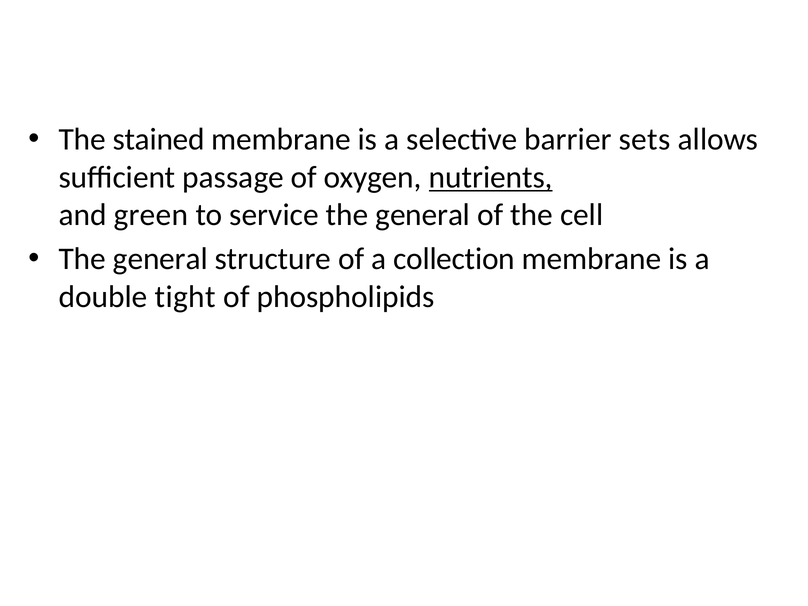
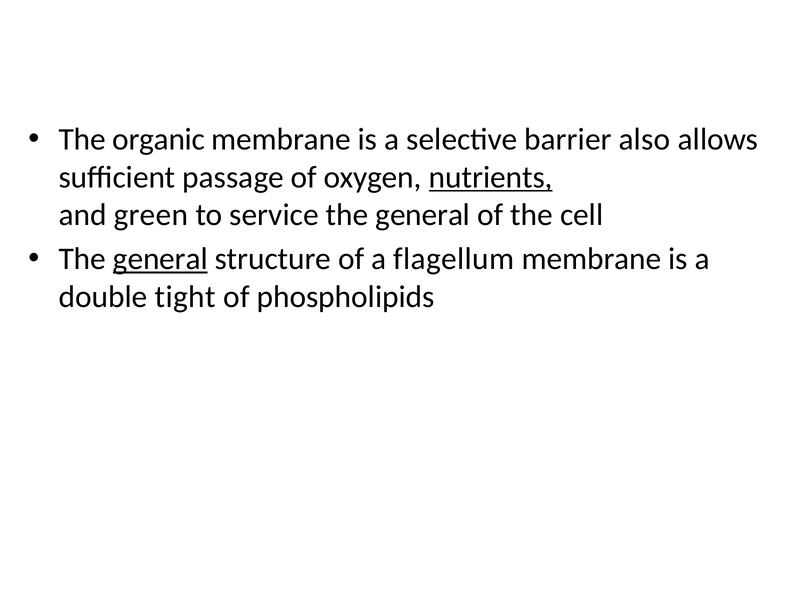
stained: stained -> organic (159, 140)
sets: sets -> also (645, 140)
general underline: none -> present (160, 259)
collection: collection -> flagellum (454, 259)
